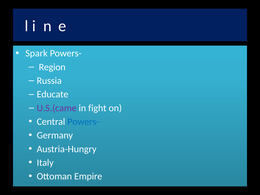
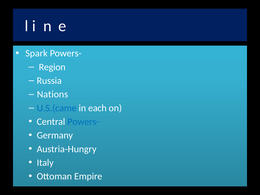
Educate: Educate -> Nations (52, 94)
U.S.(came colour: purple -> blue (57, 108)
fight: fight -> each (97, 108)
